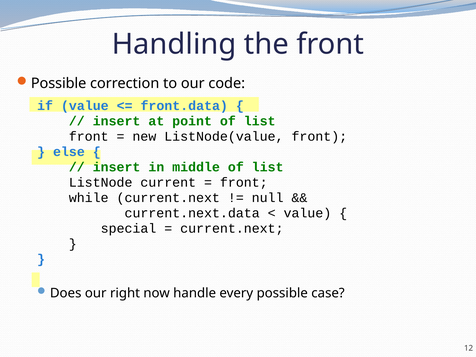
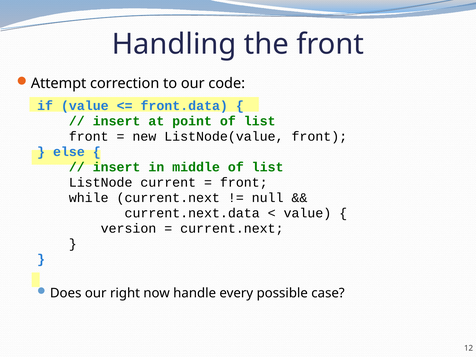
Possible: Possible -> Attempt (59, 84)
special: special -> version (129, 229)
